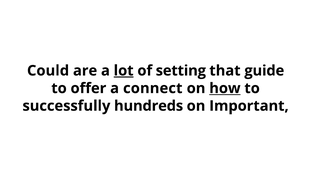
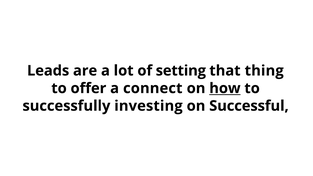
Could: Could -> Leads (48, 71)
lot underline: present -> none (124, 71)
guide: guide -> thing (264, 71)
hundreds: hundreds -> investing (148, 106)
Important: Important -> Successful (249, 106)
